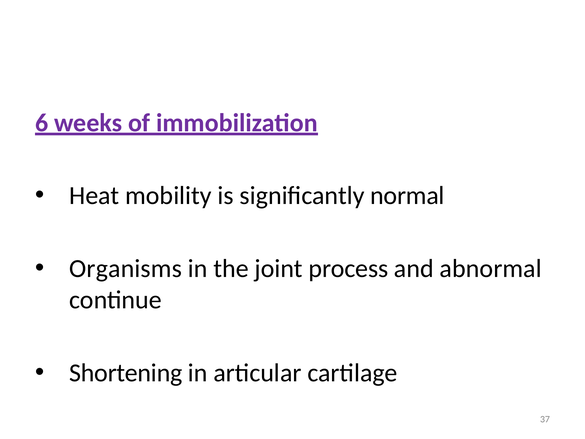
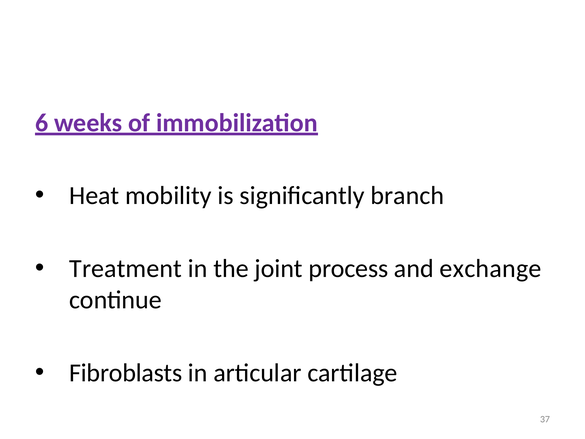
normal: normal -> branch (407, 196)
Organisms: Organisms -> Treatment (126, 268)
abnormal: abnormal -> exchange (491, 268)
Shortening: Shortening -> Fibroblasts (126, 373)
